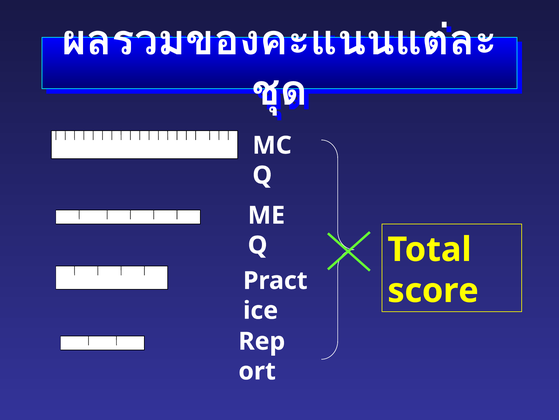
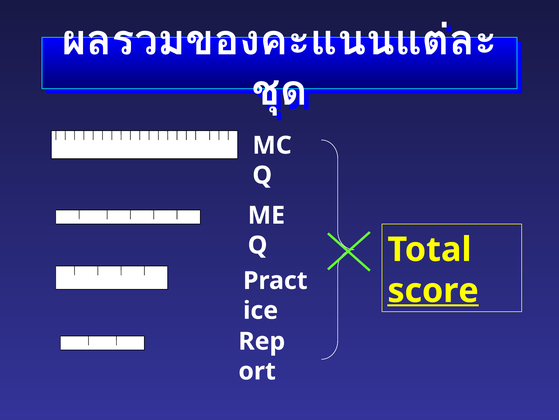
score underline: none -> present (433, 290)
